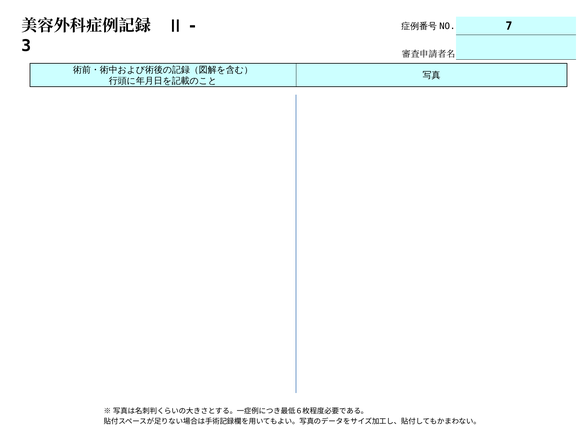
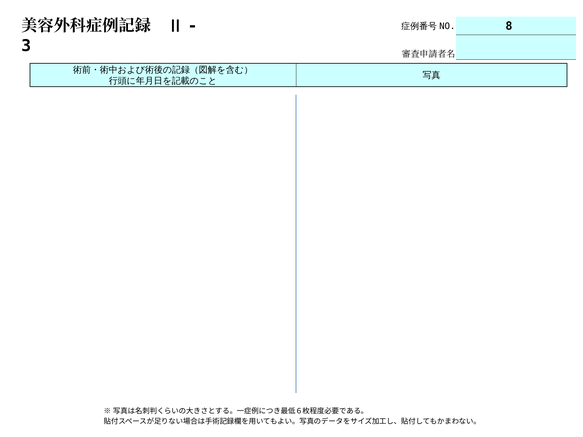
7: 7 -> 8 (509, 26)
